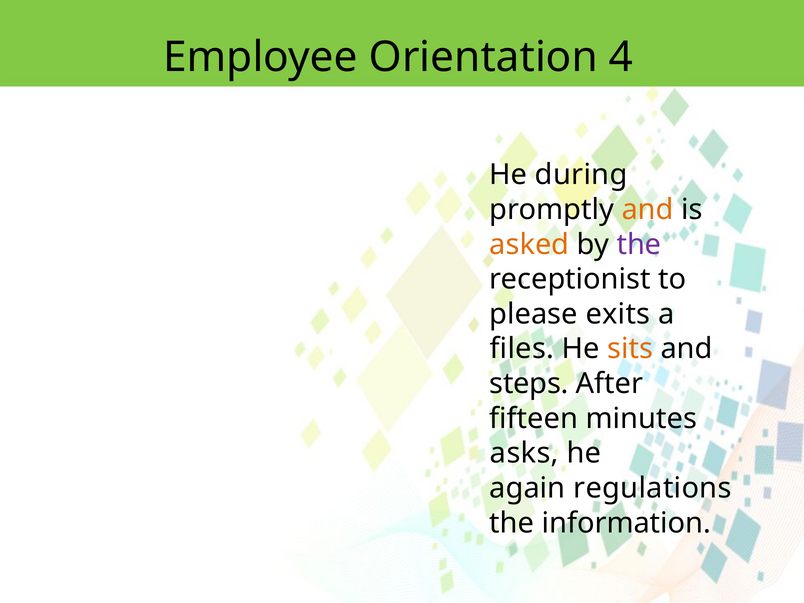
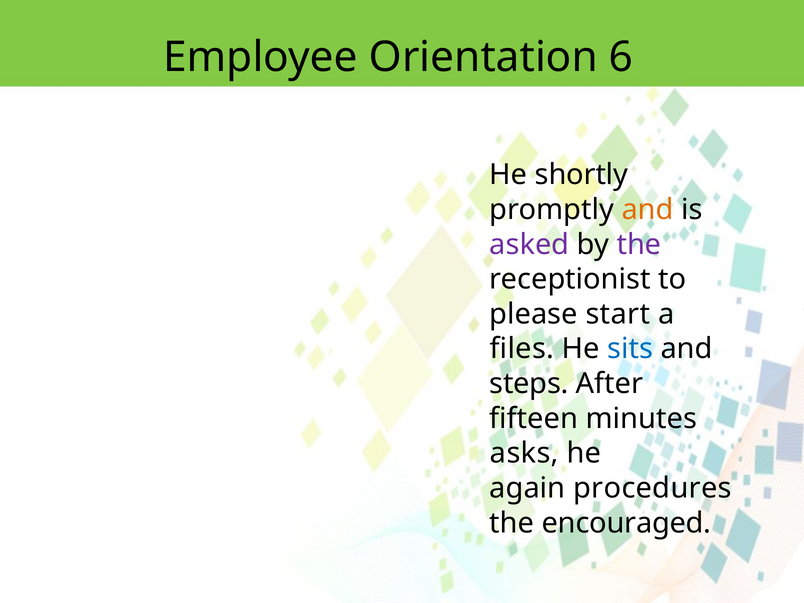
4: 4 -> 6 (621, 57)
during: during -> shortly (581, 175)
asked colour: orange -> purple (529, 244)
exits: exits -> start (618, 314)
sits colour: orange -> blue (630, 349)
regulations: regulations -> procedures (652, 488)
information: information -> encouraged (627, 523)
